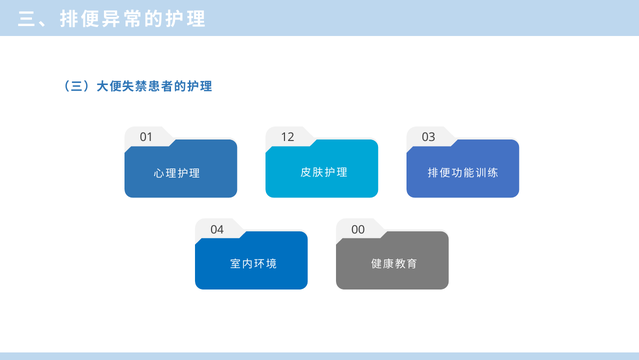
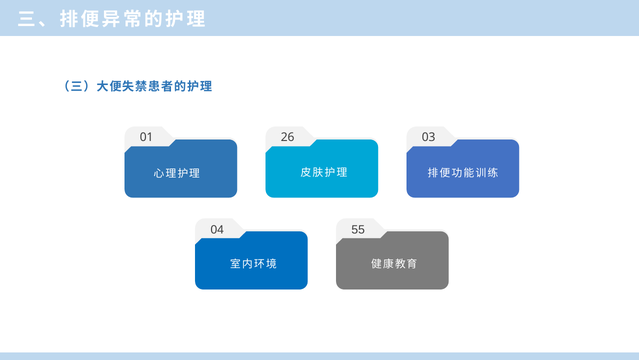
12: 12 -> 26 (288, 137)
00: 00 -> 55 (358, 229)
